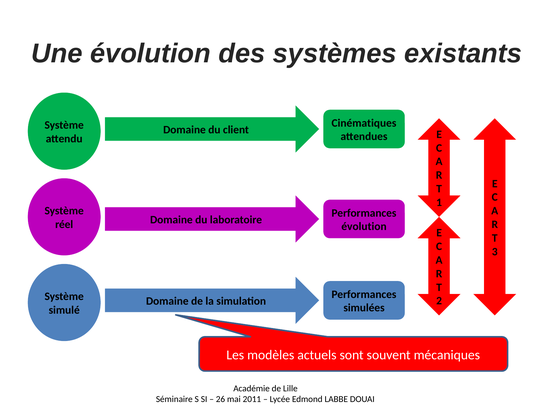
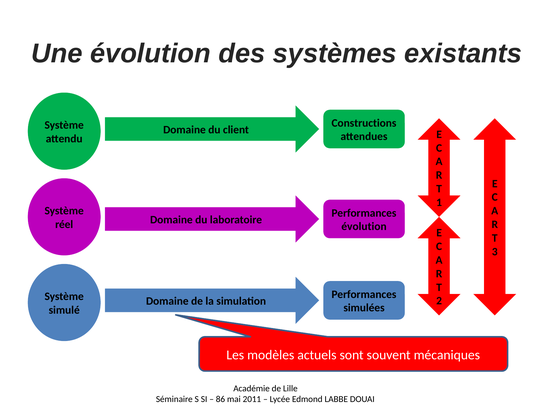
Cinématiques: Cinématiques -> Constructions (364, 123)
26: 26 -> 86 (220, 399)
